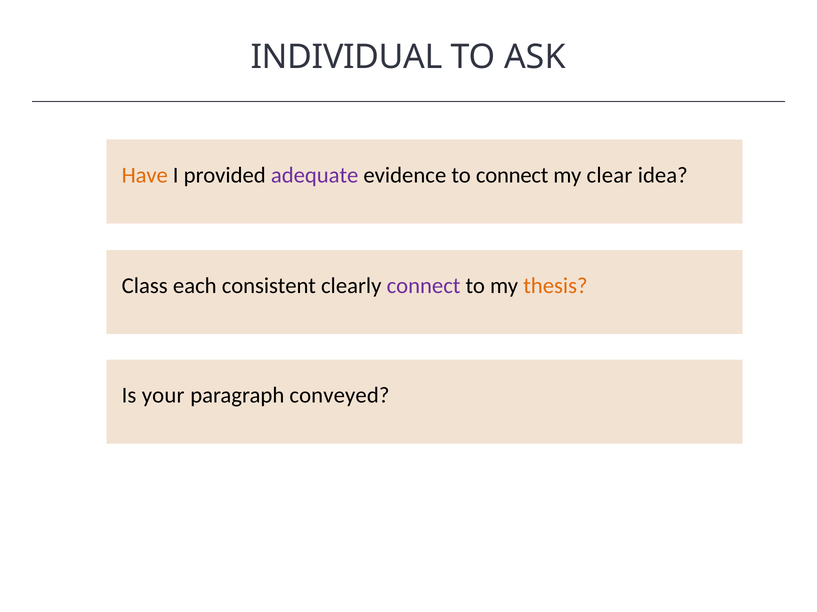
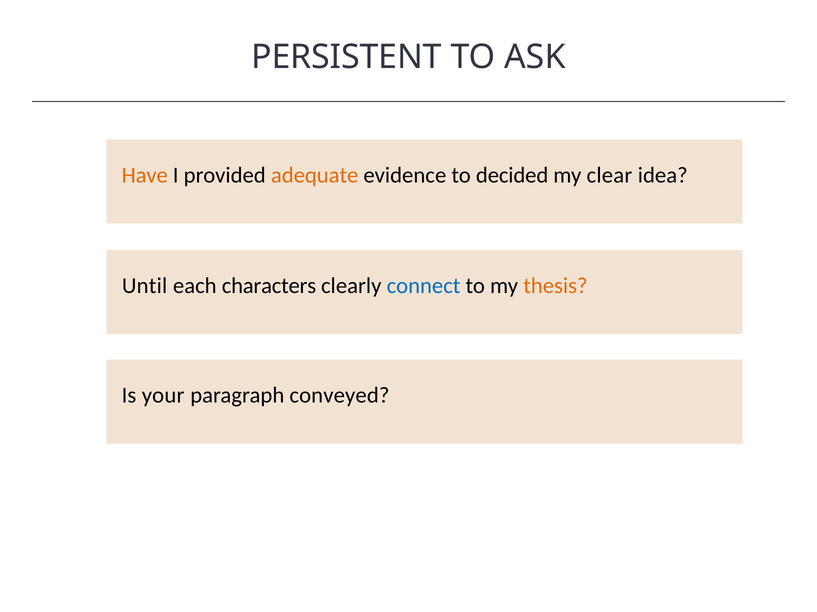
INDIVIDUAL: INDIVIDUAL -> PERSISTENT (347, 57)
adequate colour: purple -> orange (315, 175)
to connect: connect -> decided (512, 175)
Class: Class -> Until (145, 286)
consistent: consistent -> characters (269, 286)
connect colour: purple -> blue (424, 286)
